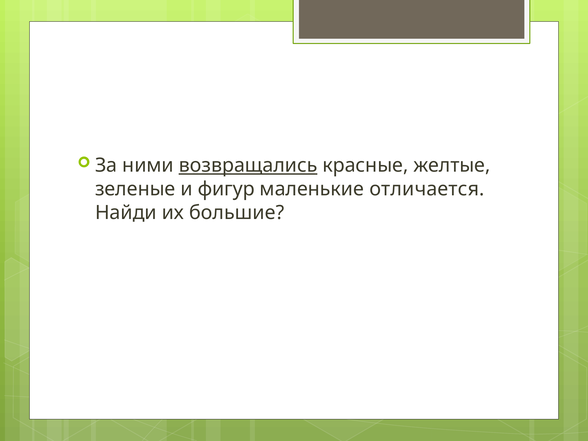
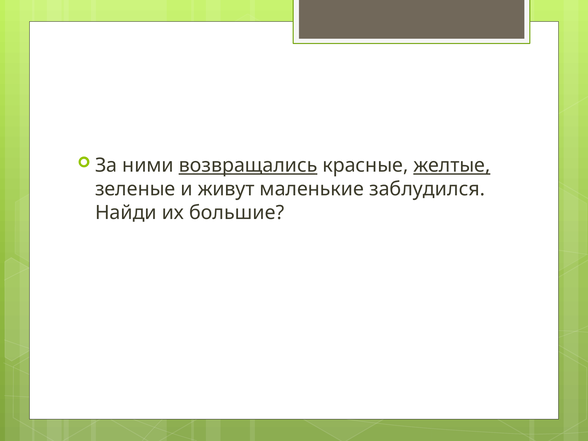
желтые underline: none -> present (452, 166)
фигур: фигур -> живут (226, 189)
отличается: отличается -> заблудился (427, 189)
